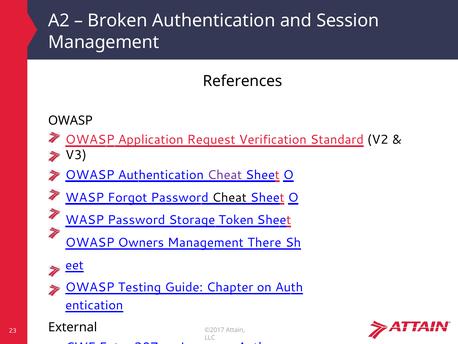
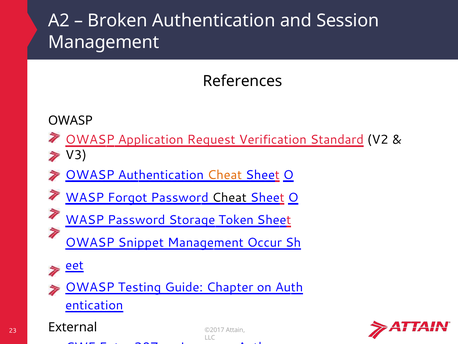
Cheat colour: purple -> orange (225, 175)
Owners: Owners -> Snippet (141, 242)
There: There -> Occur (264, 242)
